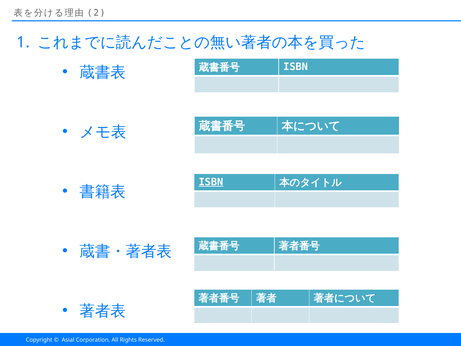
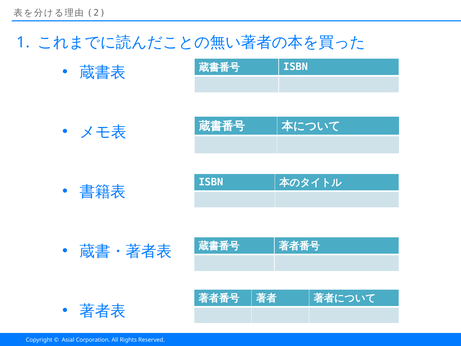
ISBN underline: present -> none (211, 182)
